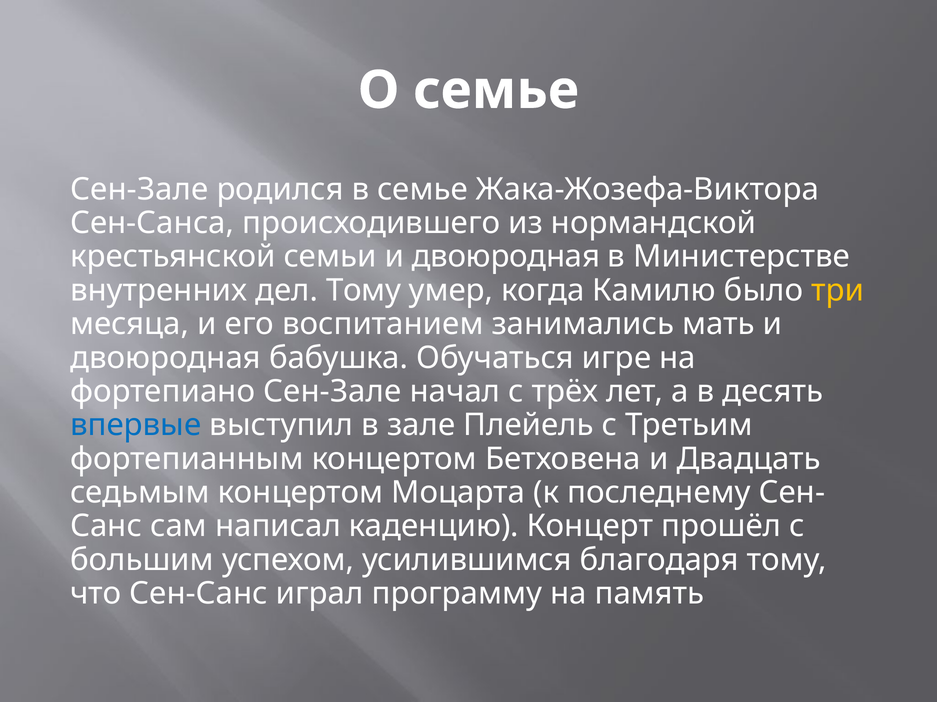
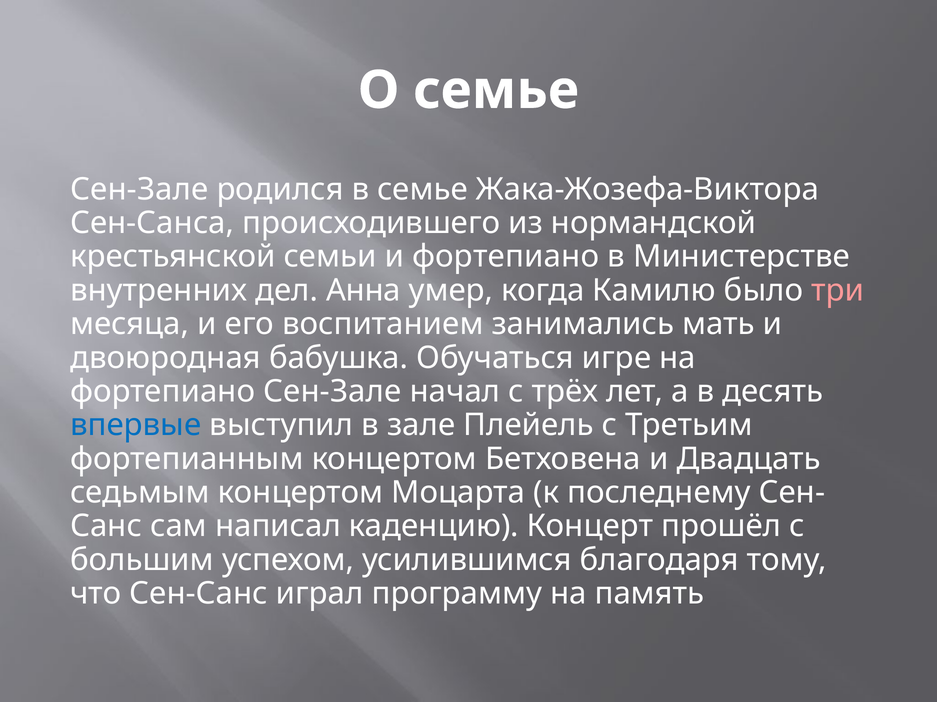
семьи и двоюродная: двоюродная -> фортепиано (506, 257)
дел Тому: Тому -> Анна (363, 291)
три colour: yellow -> pink (838, 291)
